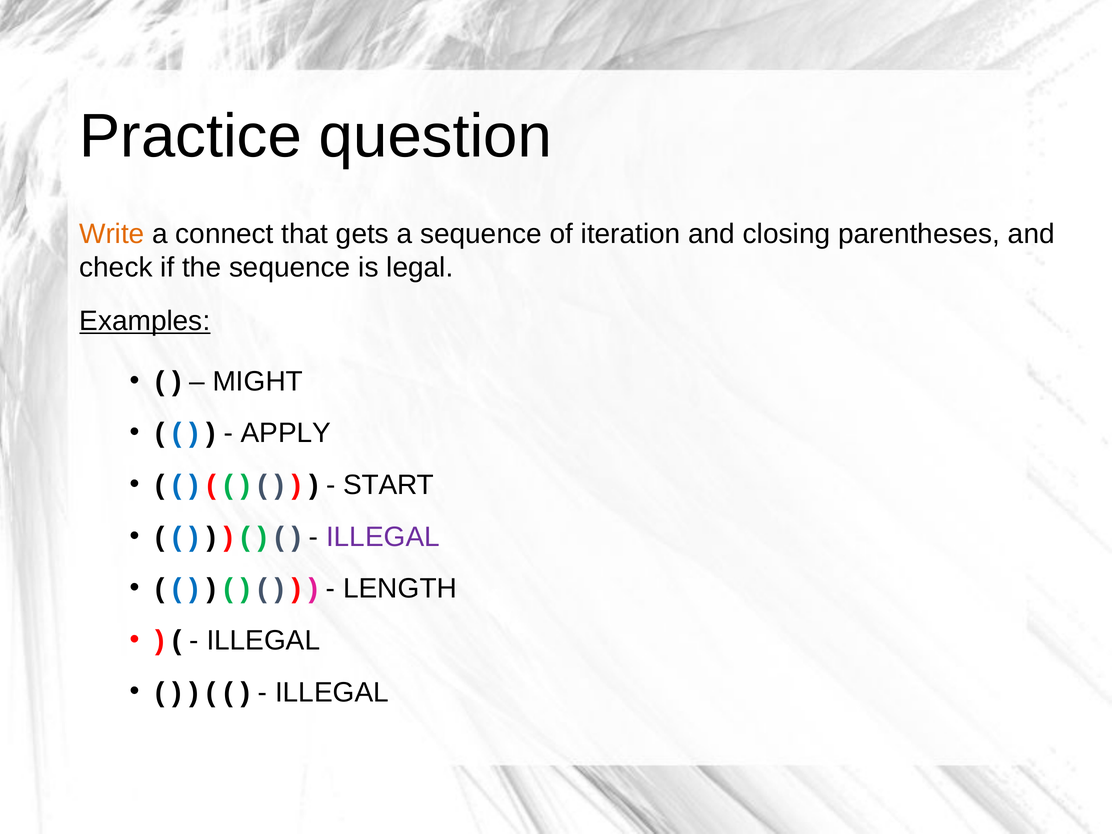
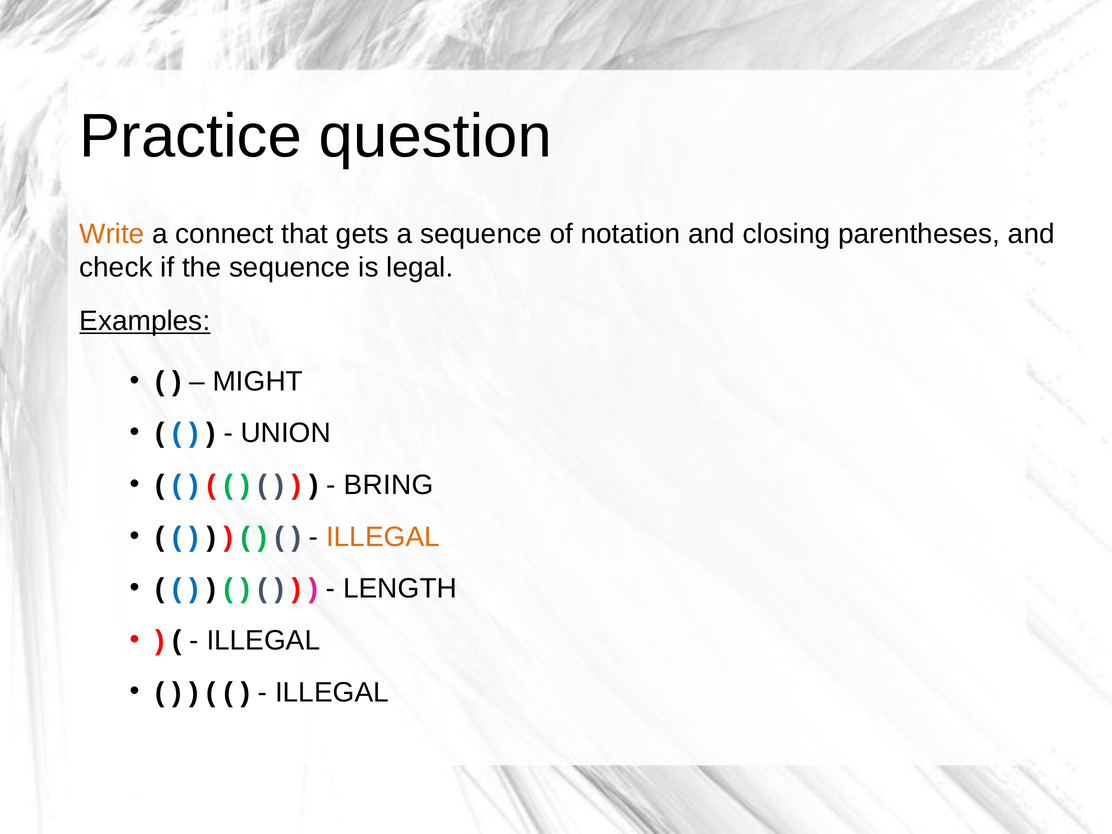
iteration: iteration -> notation (631, 234)
APPLY: APPLY -> UNION (286, 433)
START: START -> BRING (388, 485)
ILLEGAL colour: purple -> orange (383, 537)
